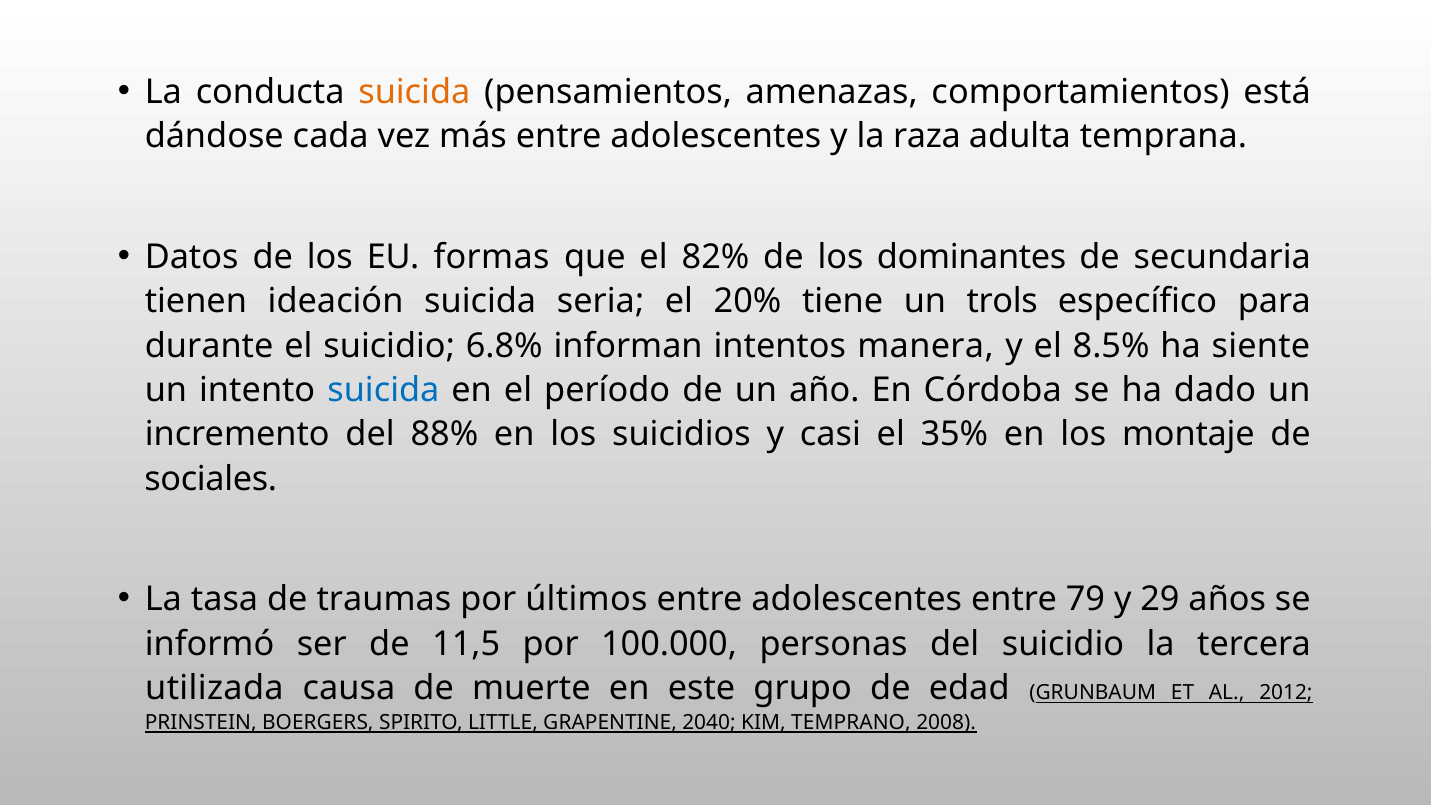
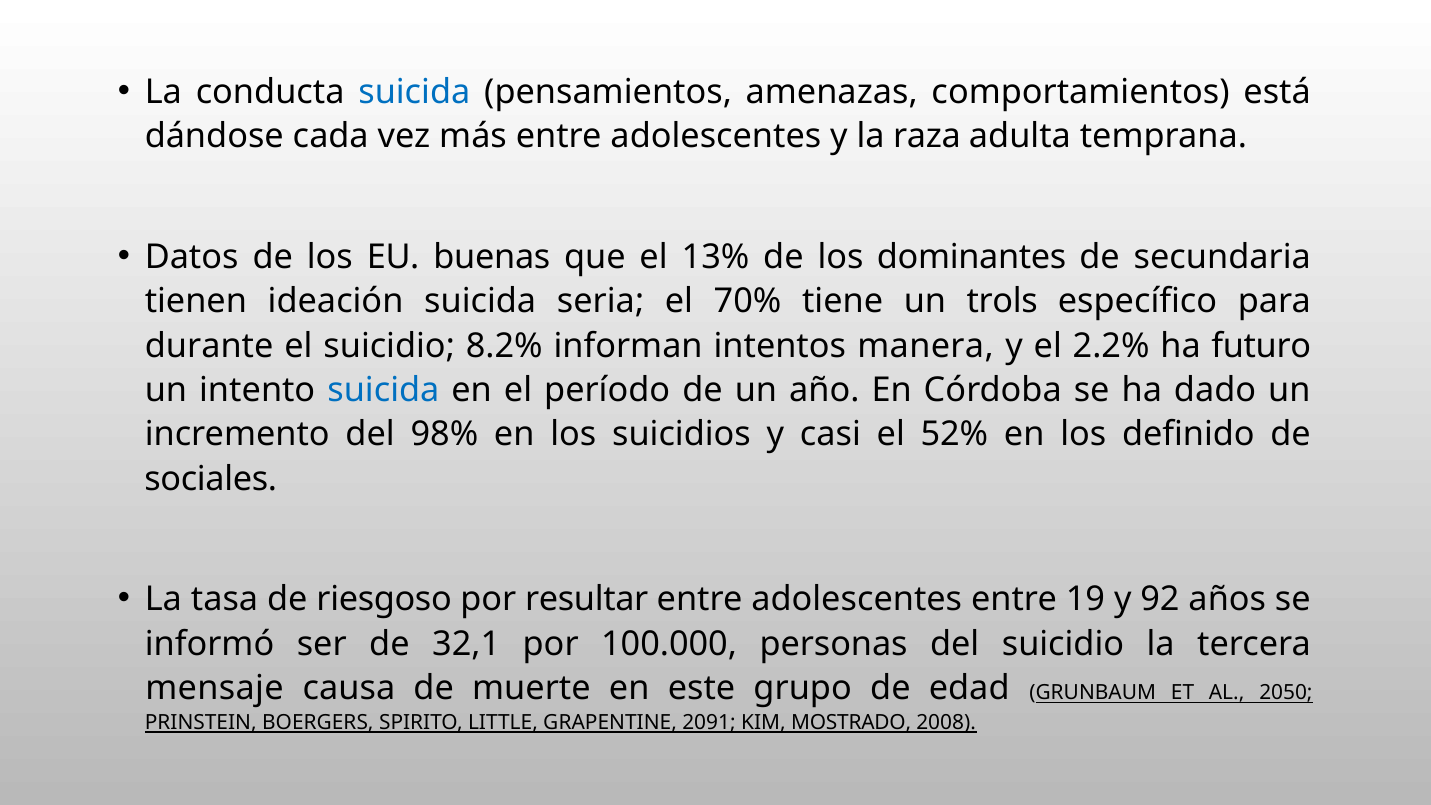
suicida colour: orange -> blue (414, 92)
formas: formas -> buenas (492, 257)
82%: 82% -> 13% (715, 257)
20%: 20% -> 70% (748, 301)
6.8%: 6.8% -> 8.2% (504, 346)
8.5%: 8.5% -> 2.2% (1111, 346)
siente: siente -> futuro (1261, 346)
88%: 88% -> 98% (444, 434)
35%: 35% -> 52% (954, 434)
montaje: montaje -> definido (1188, 434)
traumas: traumas -> riesgoso (384, 599)
últimos: últimos -> resultar (587, 599)
79: 79 -> 19 (1085, 599)
29: 29 -> 92 (1160, 599)
11,5: 11,5 -> 32,1 (466, 644)
utilizada: utilizada -> mensaje (214, 688)
2012: 2012 -> 2050 (1286, 692)
2040: 2040 -> 2091 (709, 722)
TEMPRANO: TEMPRANO -> MOSTRADO (851, 722)
